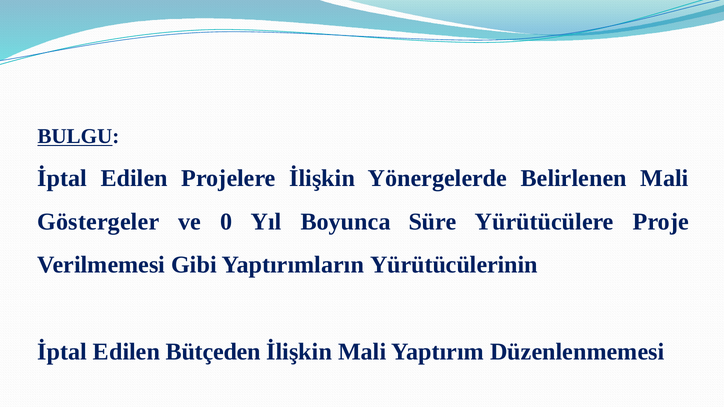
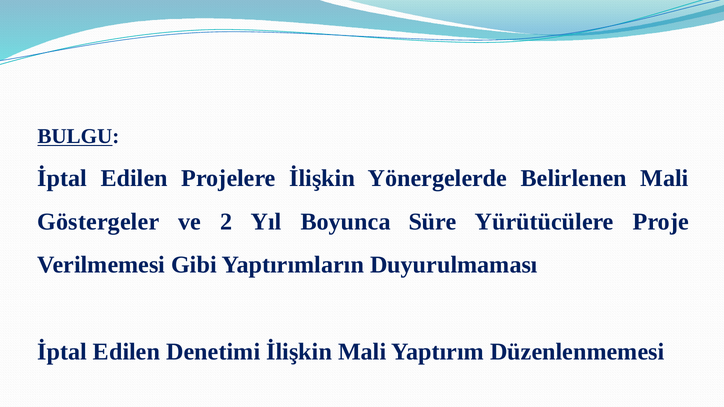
0: 0 -> 2 (226, 222)
Yürütücülerinin: Yürütücülerinin -> Duyurulmaması (454, 265)
Bütçeden: Bütçeden -> Denetimi (213, 352)
